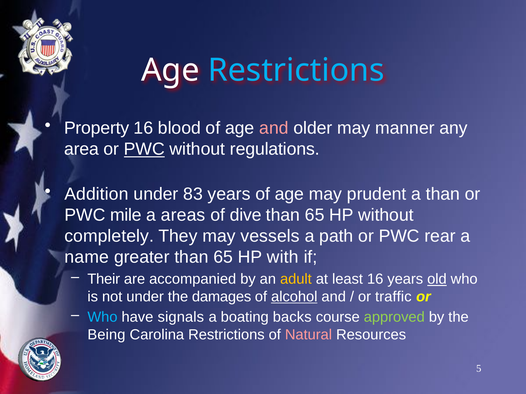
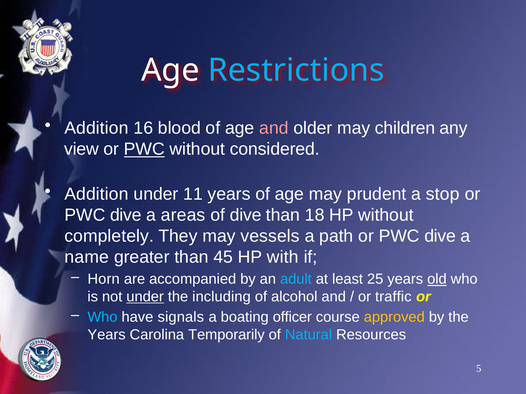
Property: Property -> Addition (97, 128)
manner: manner -> children (405, 128)
area: area -> view (82, 149)
regulations: regulations -> considered (275, 149)
83: 83 -> 11 (193, 194)
a than: than -> stop (443, 194)
mile: mile -> dive (126, 215)
65: 65 -> 18 (315, 215)
rear: rear -> dive (440, 236)
greater than 65: 65 -> 45 (223, 258)
Their: Their -> Horn (104, 280)
adult colour: yellow -> light blue (296, 280)
least 16: 16 -> 25 (375, 280)
under underline: none -> present (145, 297)
damages: damages -> including (221, 297)
alcohol underline: present -> none (294, 297)
backs: backs -> officer (292, 318)
approved colour: light green -> yellow (394, 318)
Being: Being -> Years (107, 335)
Carolina Restrictions: Restrictions -> Temporarily (226, 335)
Natural colour: pink -> light blue (308, 335)
